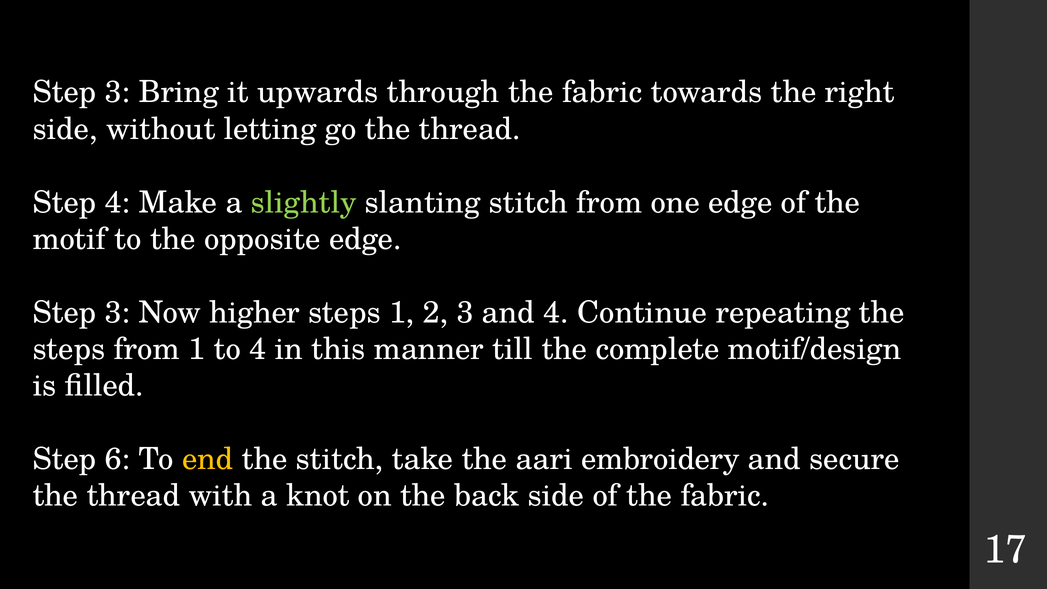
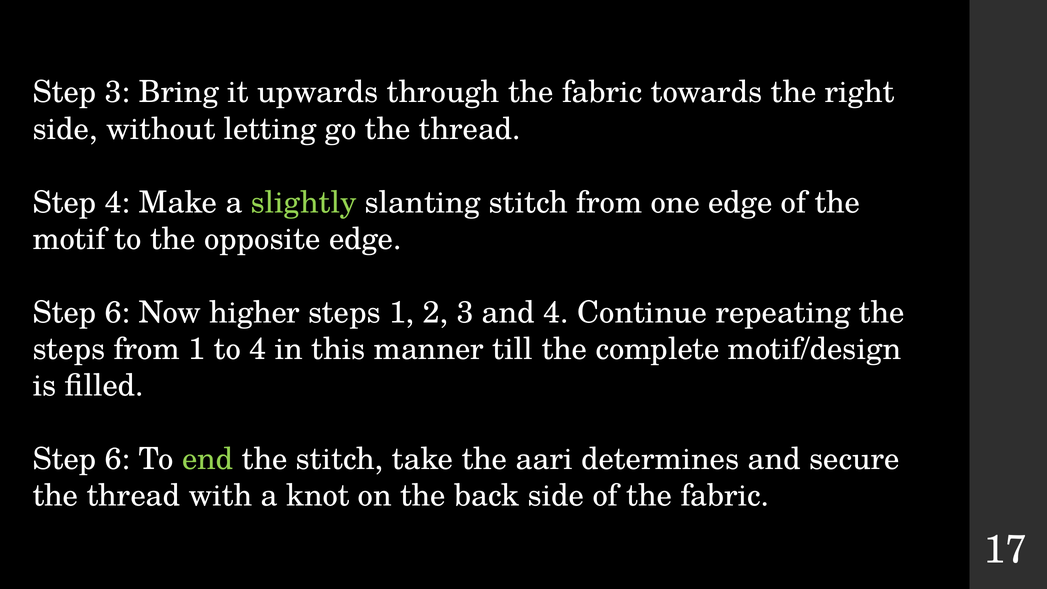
3: 3 -> 6 (118, 312)
end colour: yellow -> light green (208, 459)
embroidery: embroidery -> determines (660, 459)
